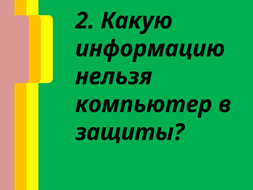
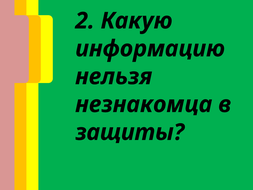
компьютер: компьютер -> незнакомца (144, 104)
